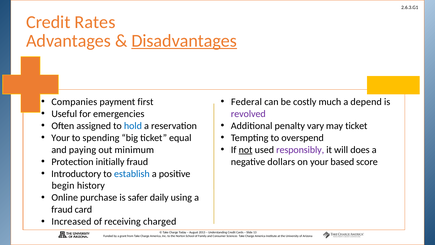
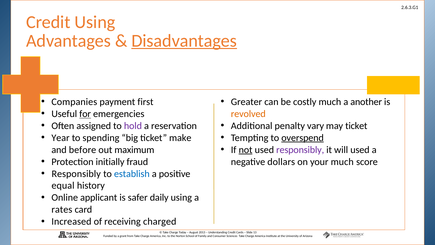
Credit Rates: Rates -> Using (95, 22)
Federal: Federal -> Greater (247, 102)
depend: depend -> another (366, 102)
for underline: none -> present (85, 114)
revolved colour: purple -> orange (248, 114)
hold colour: blue -> purple (133, 126)
Your: Your -> Year (61, 138)
equal: equal -> make (180, 138)
overspend underline: none -> present (303, 138)
will does: does -> used (360, 150)
paying: paying -> before (83, 150)
minimum: minimum -> maximum (134, 150)
your based: based -> much (342, 162)
Introductory: Introductory -> Responsibly (76, 174)
begin: begin -> equal (63, 185)
purchase: purchase -> applicant (99, 197)
fraud: fraud -> rates (62, 209)
